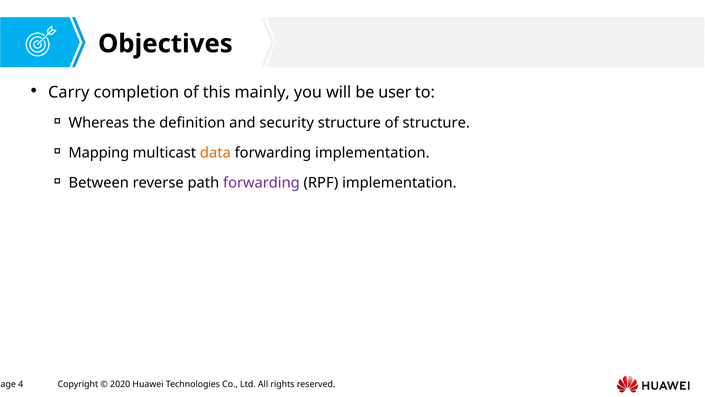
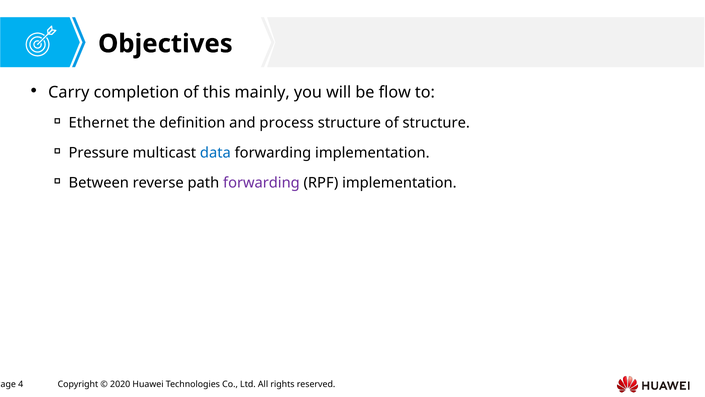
user: user -> flow (395, 92)
Whereas: Whereas -> Ethernet (99, 123)
security: security -> process (287, 123)
Mapping: Mapping -> Pressure (99, 153)
data colour: orange -> blue (215, 153)
